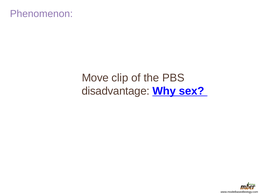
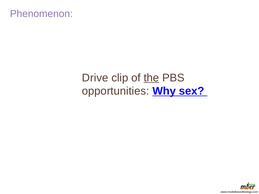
Move: Move -> Drive (95, 78)
the underline: none -> present (151, 78)
disadvantage: disadvantage -> opportunities (116, 91)
